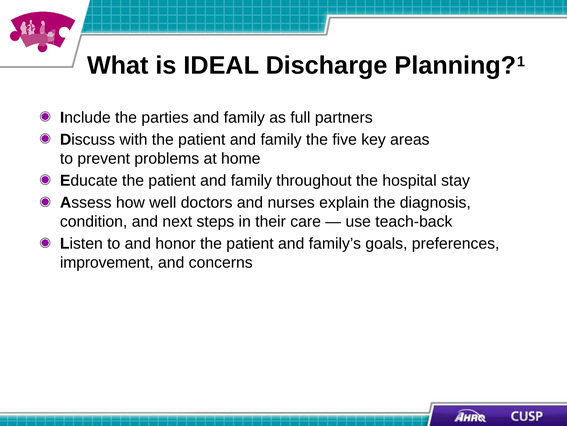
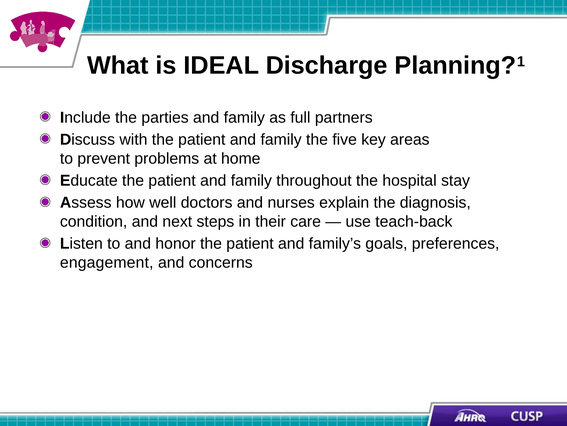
improvement: improvement -> engagement (107, 262)
